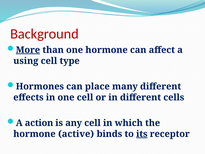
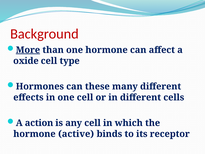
using: using -> oxide (26, 61)
place: place -> these (97, 86)
its underline: present -> none (142, 134)
